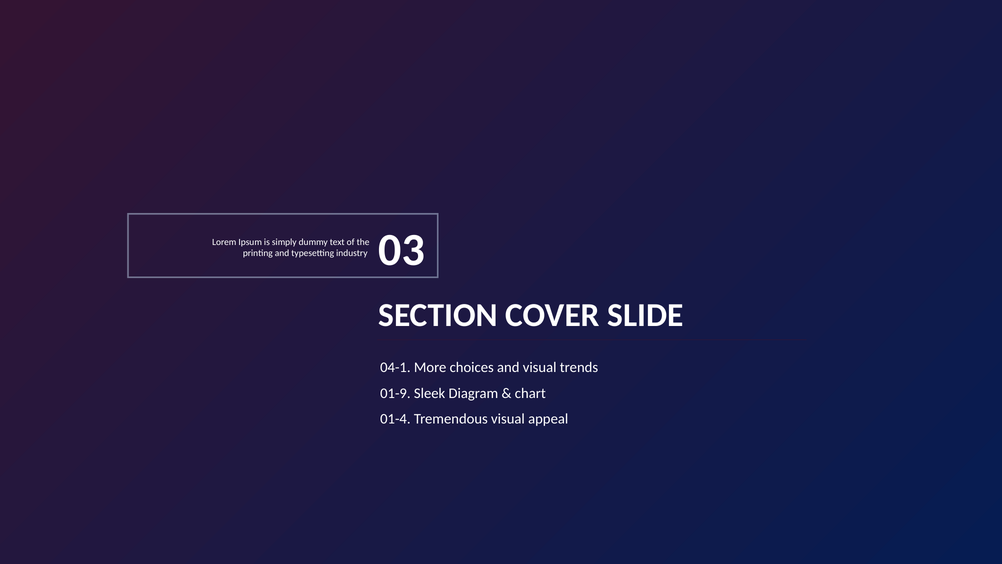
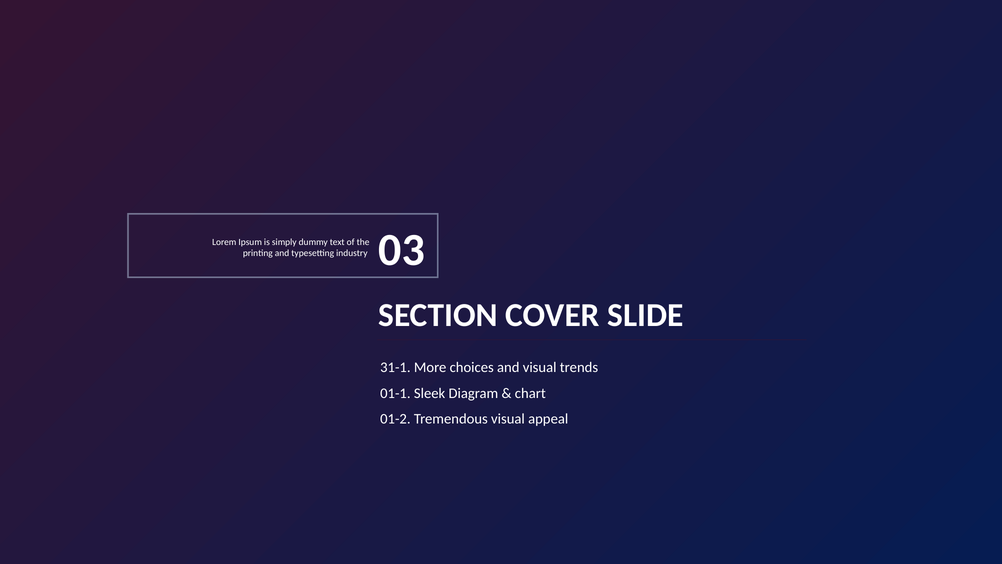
04-1: 04-1 -> 31-1 (395, 367)
01-9: 01-9 -> 01-1 (395, 393)
01-4: 01-4 -> 01-2 (395, 419)
